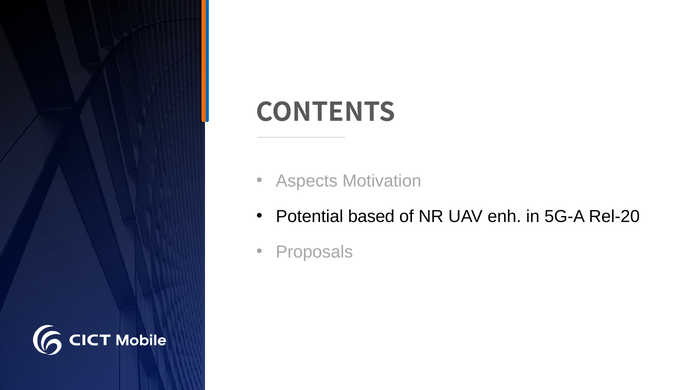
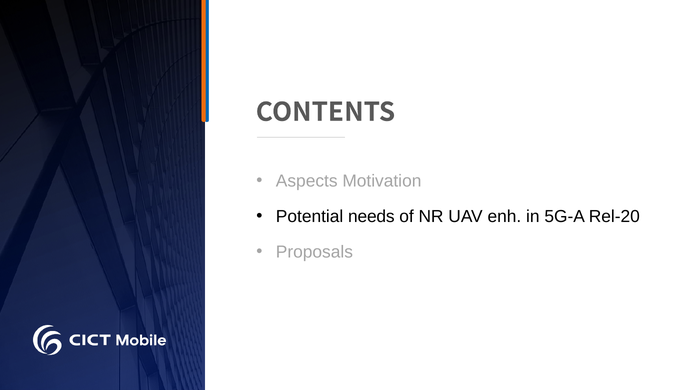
based: based -> needs (371, 217)
